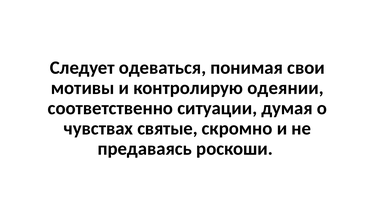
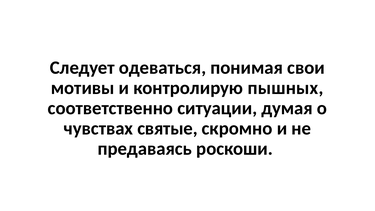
одеянии: одеянии -> пышных (285, 88)
